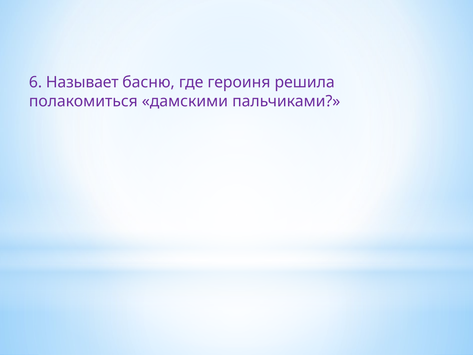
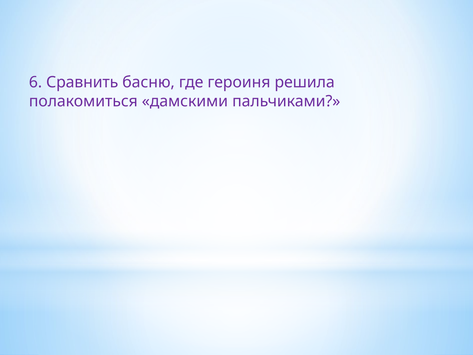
Называет: Называет -> Сравнить (82, 82)
